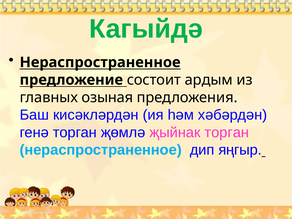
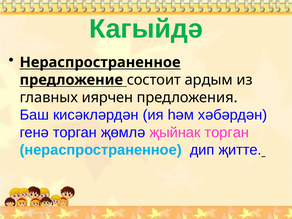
озыная: озыная -> иярчен (107, 97)
яңгыр: яңгыр -> җитте (240, 150)
